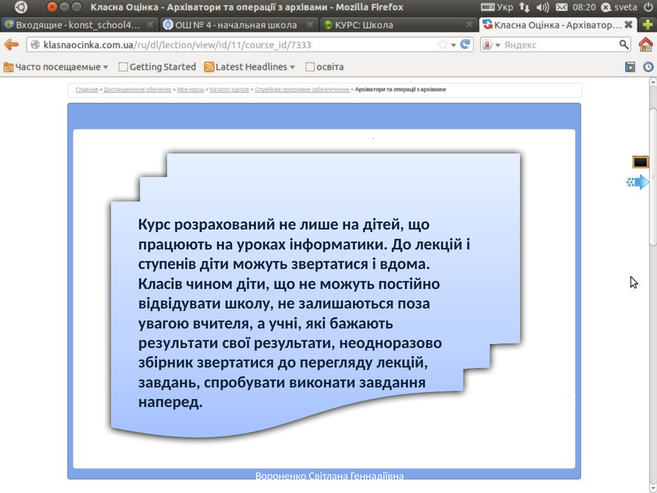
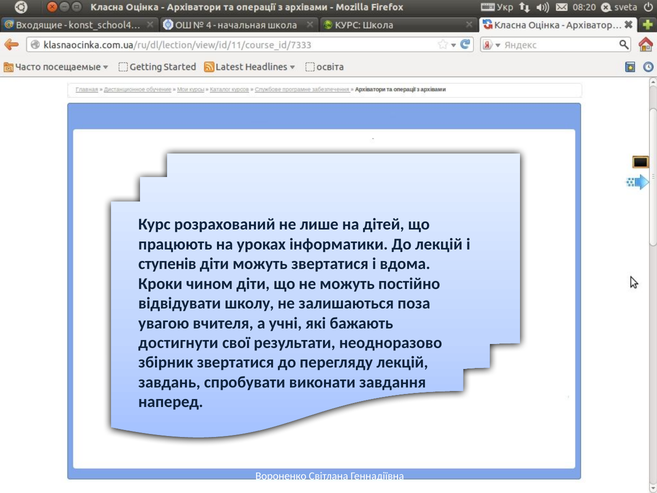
Класів: Класів -> Кроки (160, 284)
результати: результати -> достигнути (178, 343)
